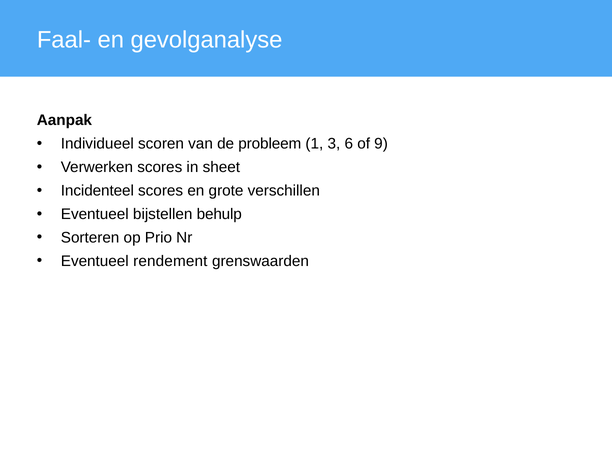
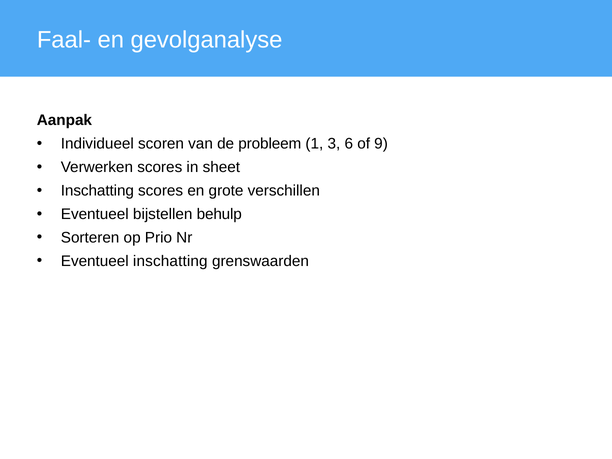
Incidenteel: Incidenteel -> Inschatting (97, 191)
Eventueel rendement: rendement -> inschatting (170, 261)
